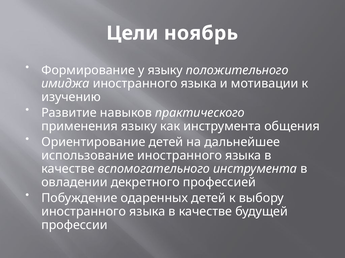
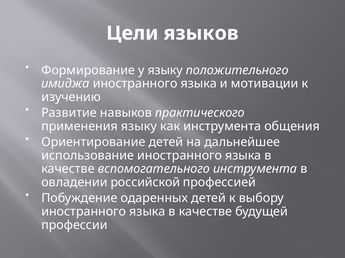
ноябрь: ноябрь -> языков (201, 33)
декретного: декретного -> российской (145, 183)
